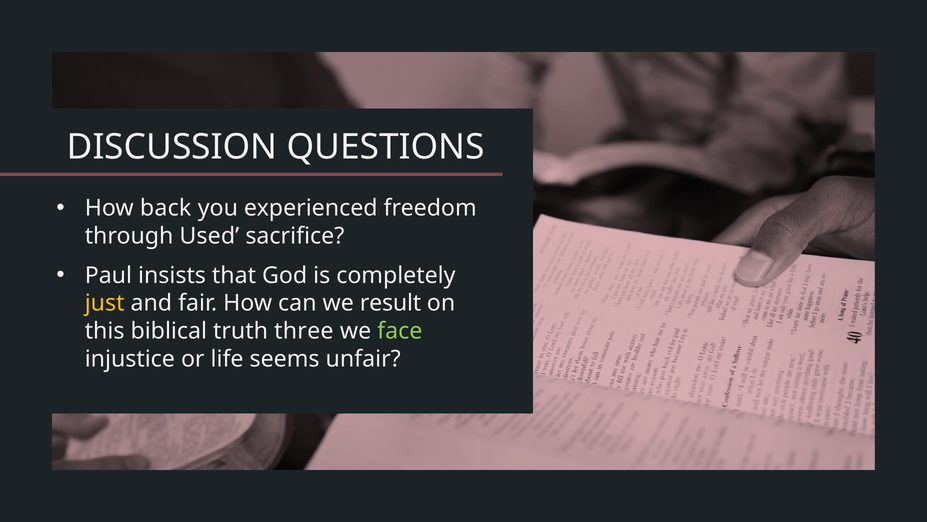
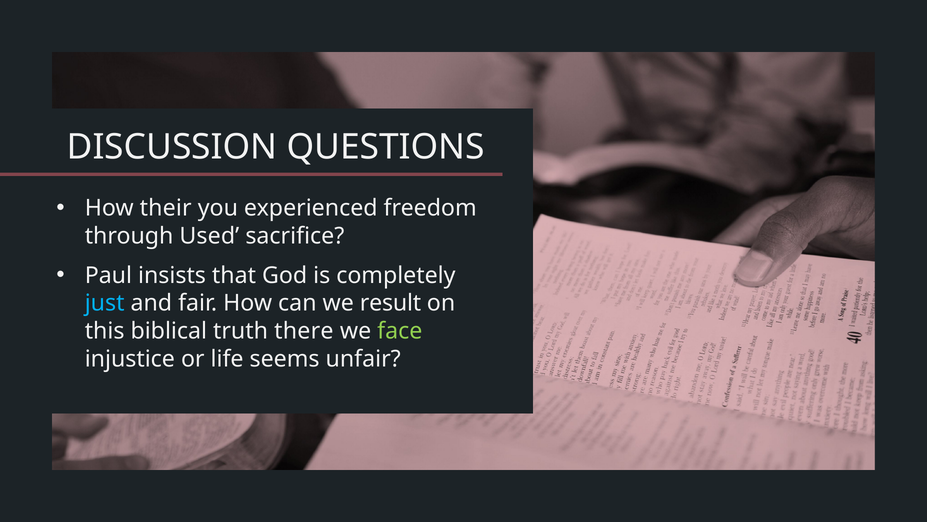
back: back -> their (166, 208)
just colour: yellow -> light blue (105, 303)
three: three -> there (304, 331)
